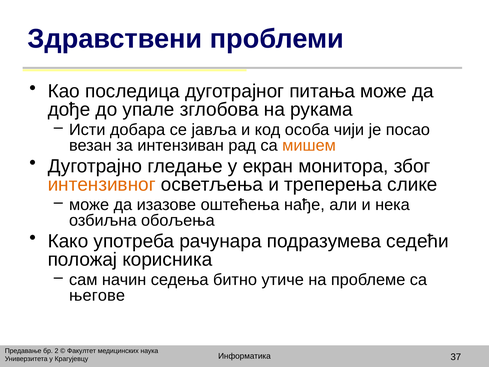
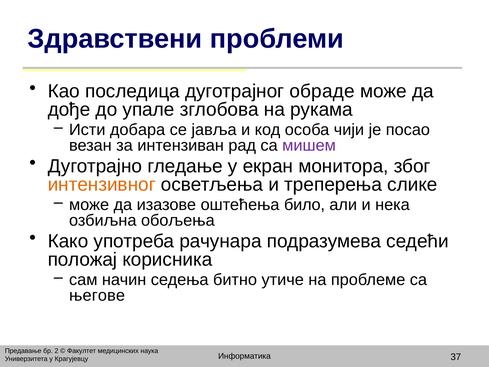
питања: питања -> обраде (322, 91)
мишем colour: orange -> purple (309, 145)
нађе: нађе -> било (304, 205)
